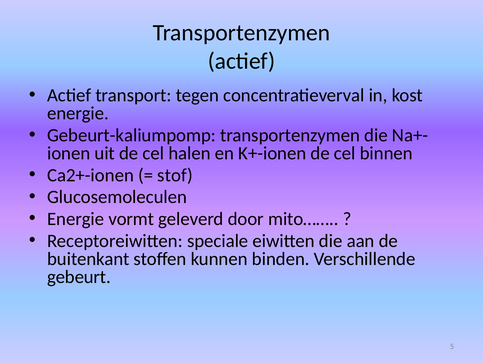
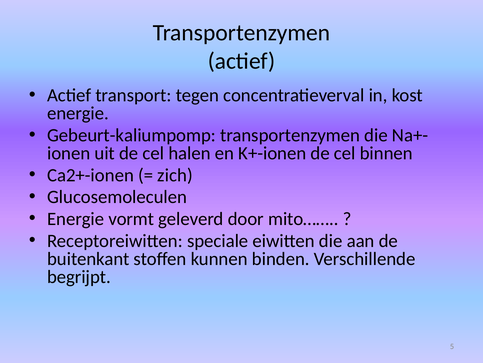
stof: stof -> zich (175, 175)
gebeurt: gebeurt -> begrijpt (79, 276)
